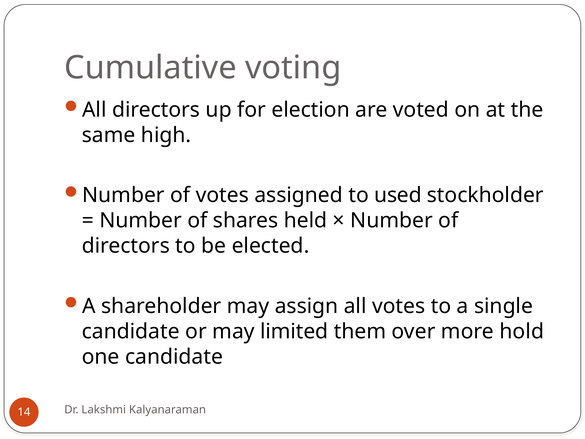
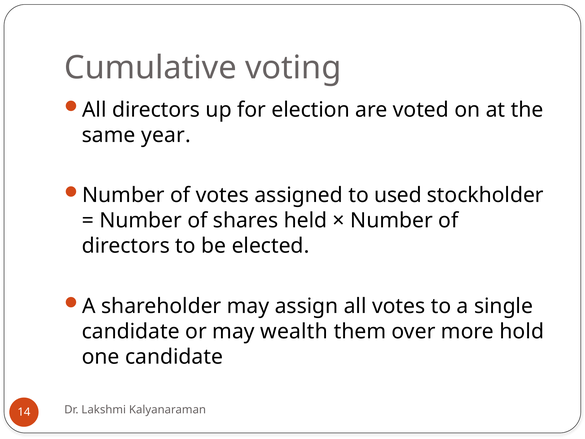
high: high -> year (166, 135)
limited: limited -> wealth (294, 331)
